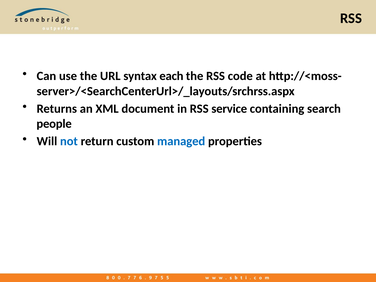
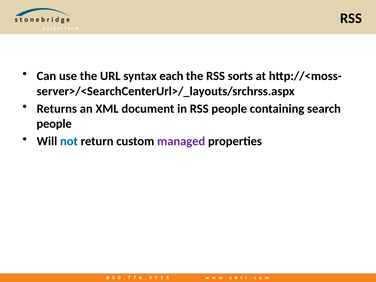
code: code -> sorts (240, 76)
RSS service: service -> people (229, 109)
managed colour: blue -> purple (181, 141)
